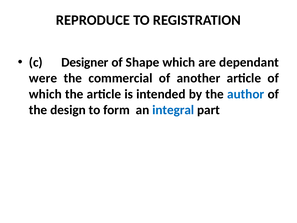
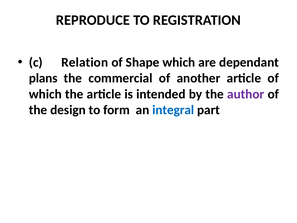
Designer: Designer -> Relation (85, 62)
were: were -> plans (43, 78)
author colour: blue -> purple (246, 94)
